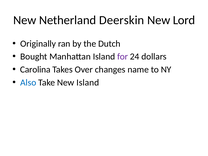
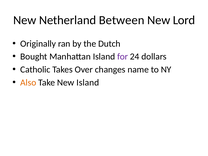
Deerskin: Deerskin -> Between (122, 20)
Carolina: Carolina -> Catholic (35, 70)
Also colour: blue -> orange (28, 82)
